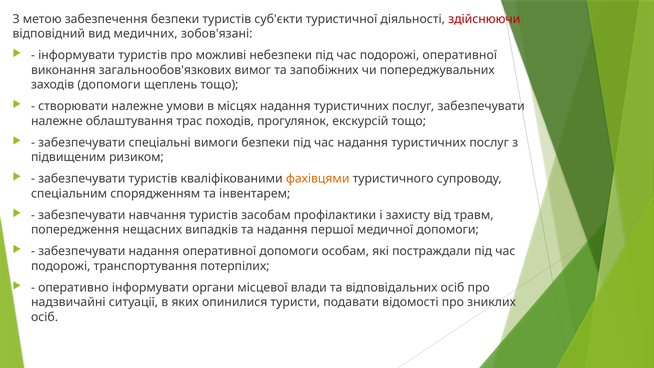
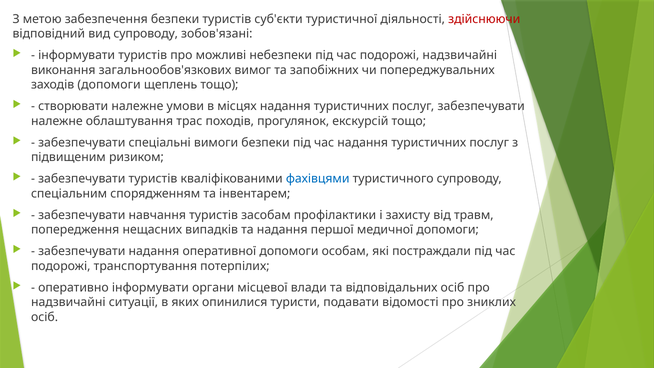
вид медичних: медичних -> супроводу (146, 34)
подорожі оперативної: оперативної -> надзвичайні (460, 55)
фахівцями colour: orange -> blue (318, 179)
